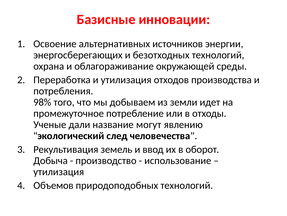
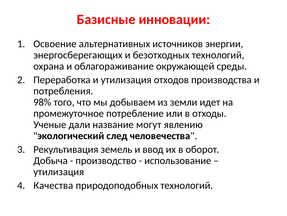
Объемов: Объемов -> Качества (53, 185)
